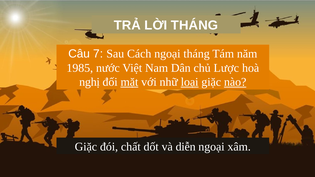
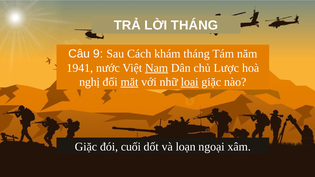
7: 7 -> 9 (98, 54)
Cách ngoại: ngoại -> khám (167, 54)
1985: 1985 -> 1941 (80, 68)
Nam underline: none -> present (157, 68)
nào underline: present -> none (235, 82)
chất: chất -> cuối (131, 147)
diễn: diễn -> loạn (186, 147)
